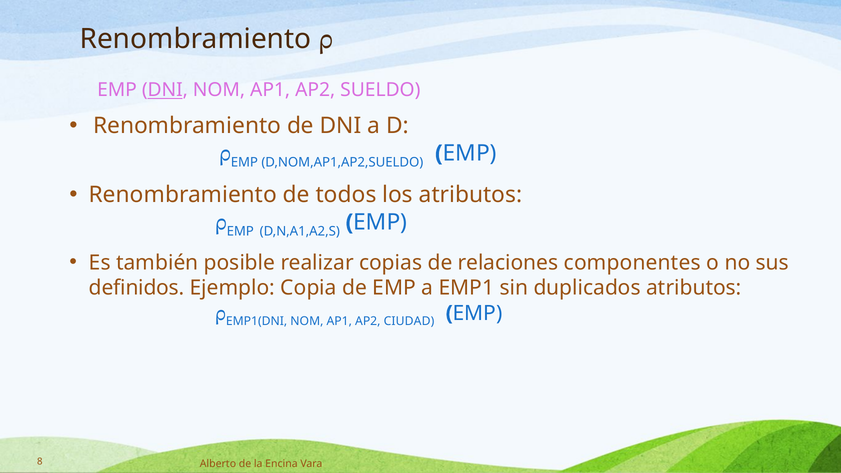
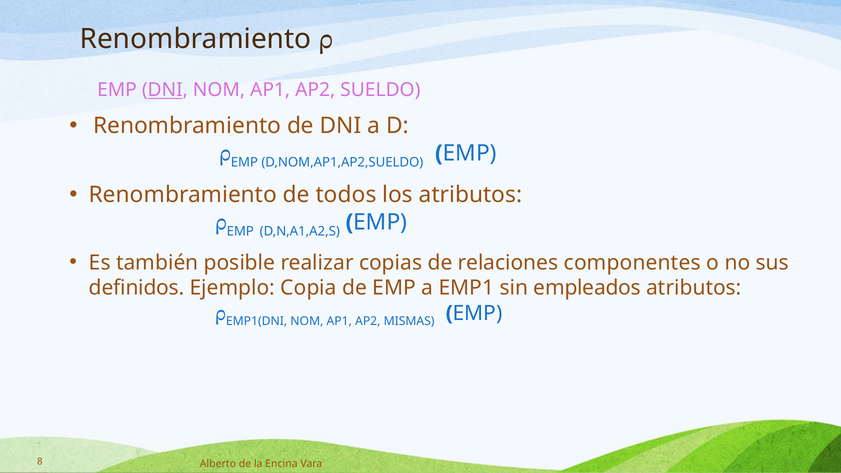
duplicados: duplicados -> empleados (587, 288)
CIUDAD: CIUDAD -> MISMAS (409, 321)
